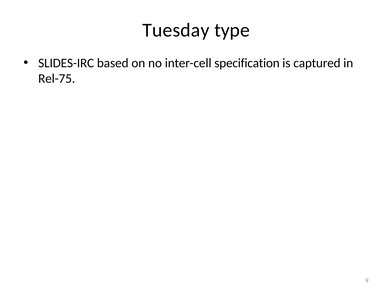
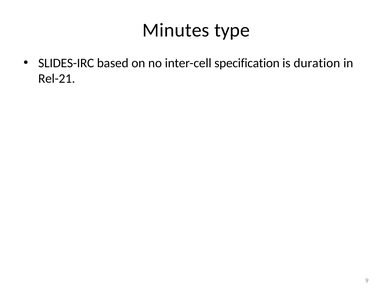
Tuesday: Tuesday -> Minutes (176, 30)
captured: captured -> duration (317, 63)
Rel-75: Rel-75 -> Rel-21 (57, 79)
